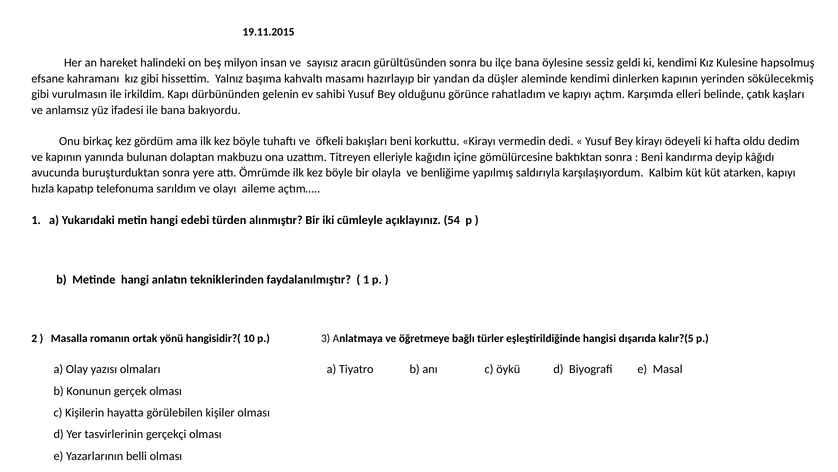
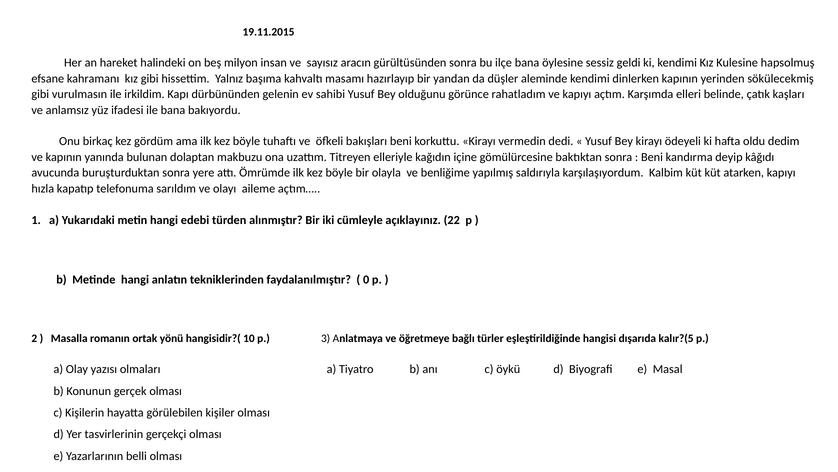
54: 54 -> 22 (452, 220)
1: 1 -> 0 (366, 279)
